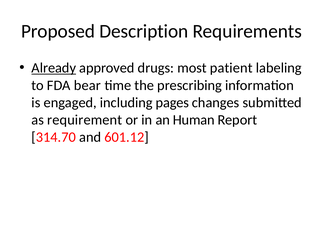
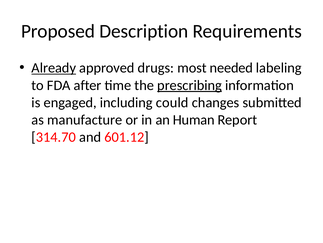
patient: patient -> needed (231, 68)
bear: bear -> after (88, 85)
prescribing underline: none -> present (190, 85)
pages: pages -> could (172, 102)
requirement: requirement -> manufacture (85, 120)
